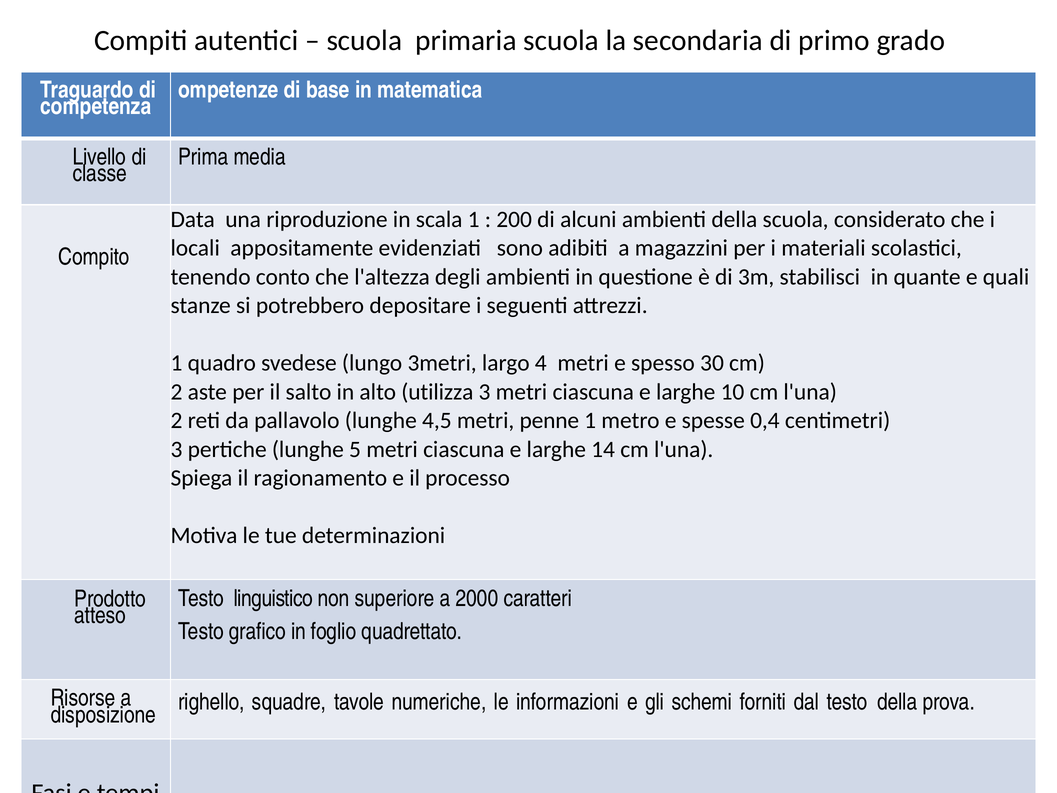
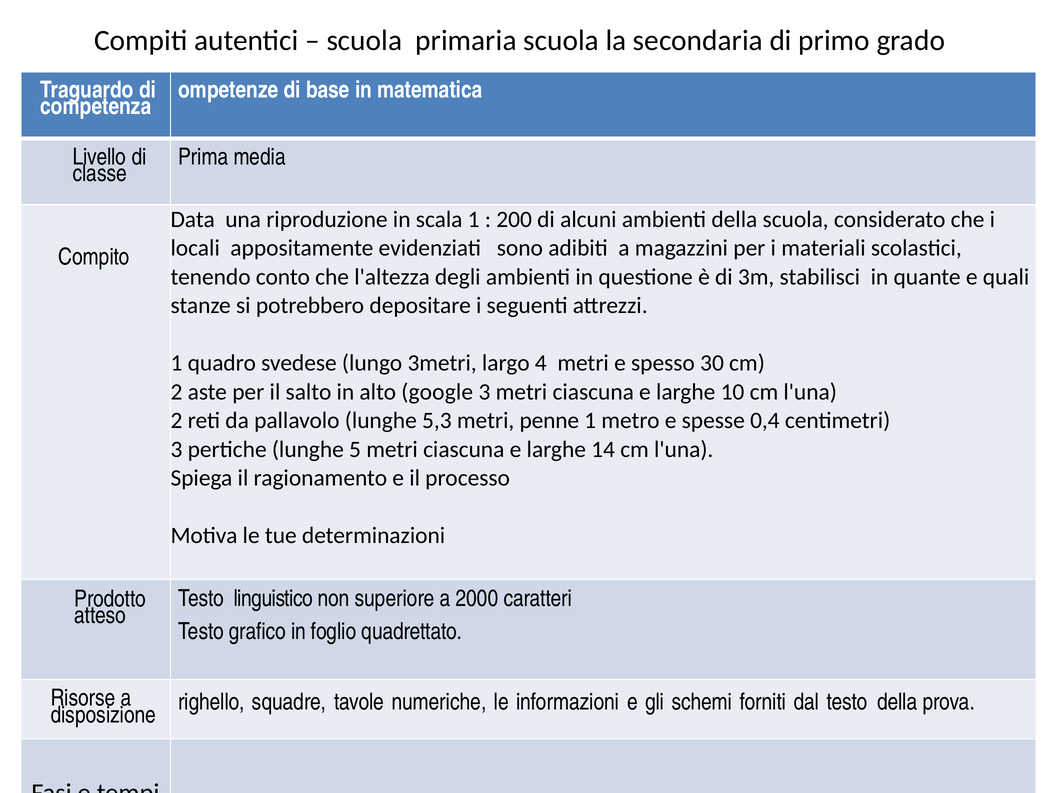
utilizza: utilizza -> google (437, 392)
4,5: 4,5 -> 5,3 (437, 420)
